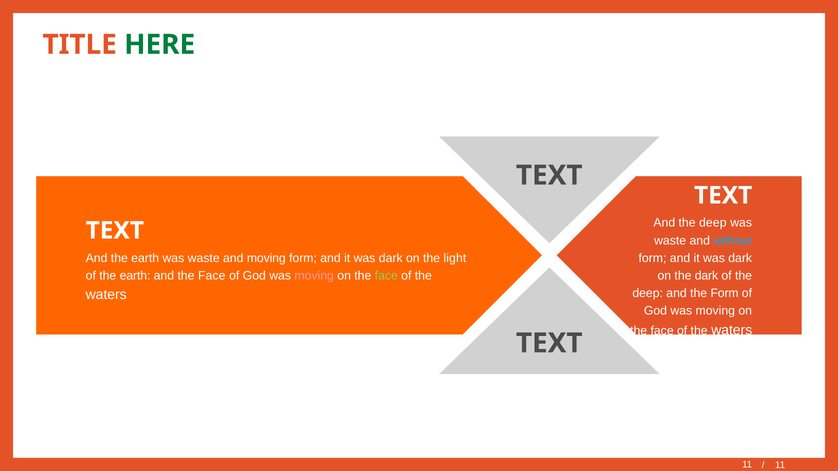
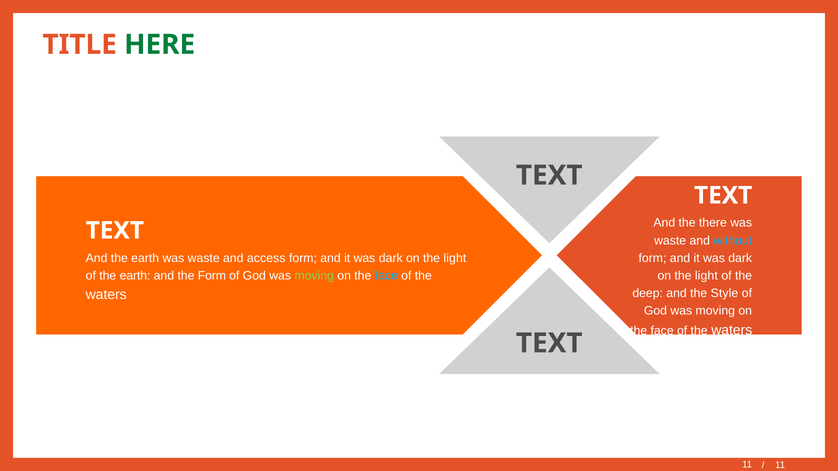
deep: deep -> there (713, 223)
and moving: moving -> access (266, 258)
and the Face: Face -> Form (212, 276)
moving colour: pink -> light green (314, 276)
face colour: light green -> light blue (386, 276)
dark: dark -> light (706, 276)
the Form: Form -> Style (724, 294)
